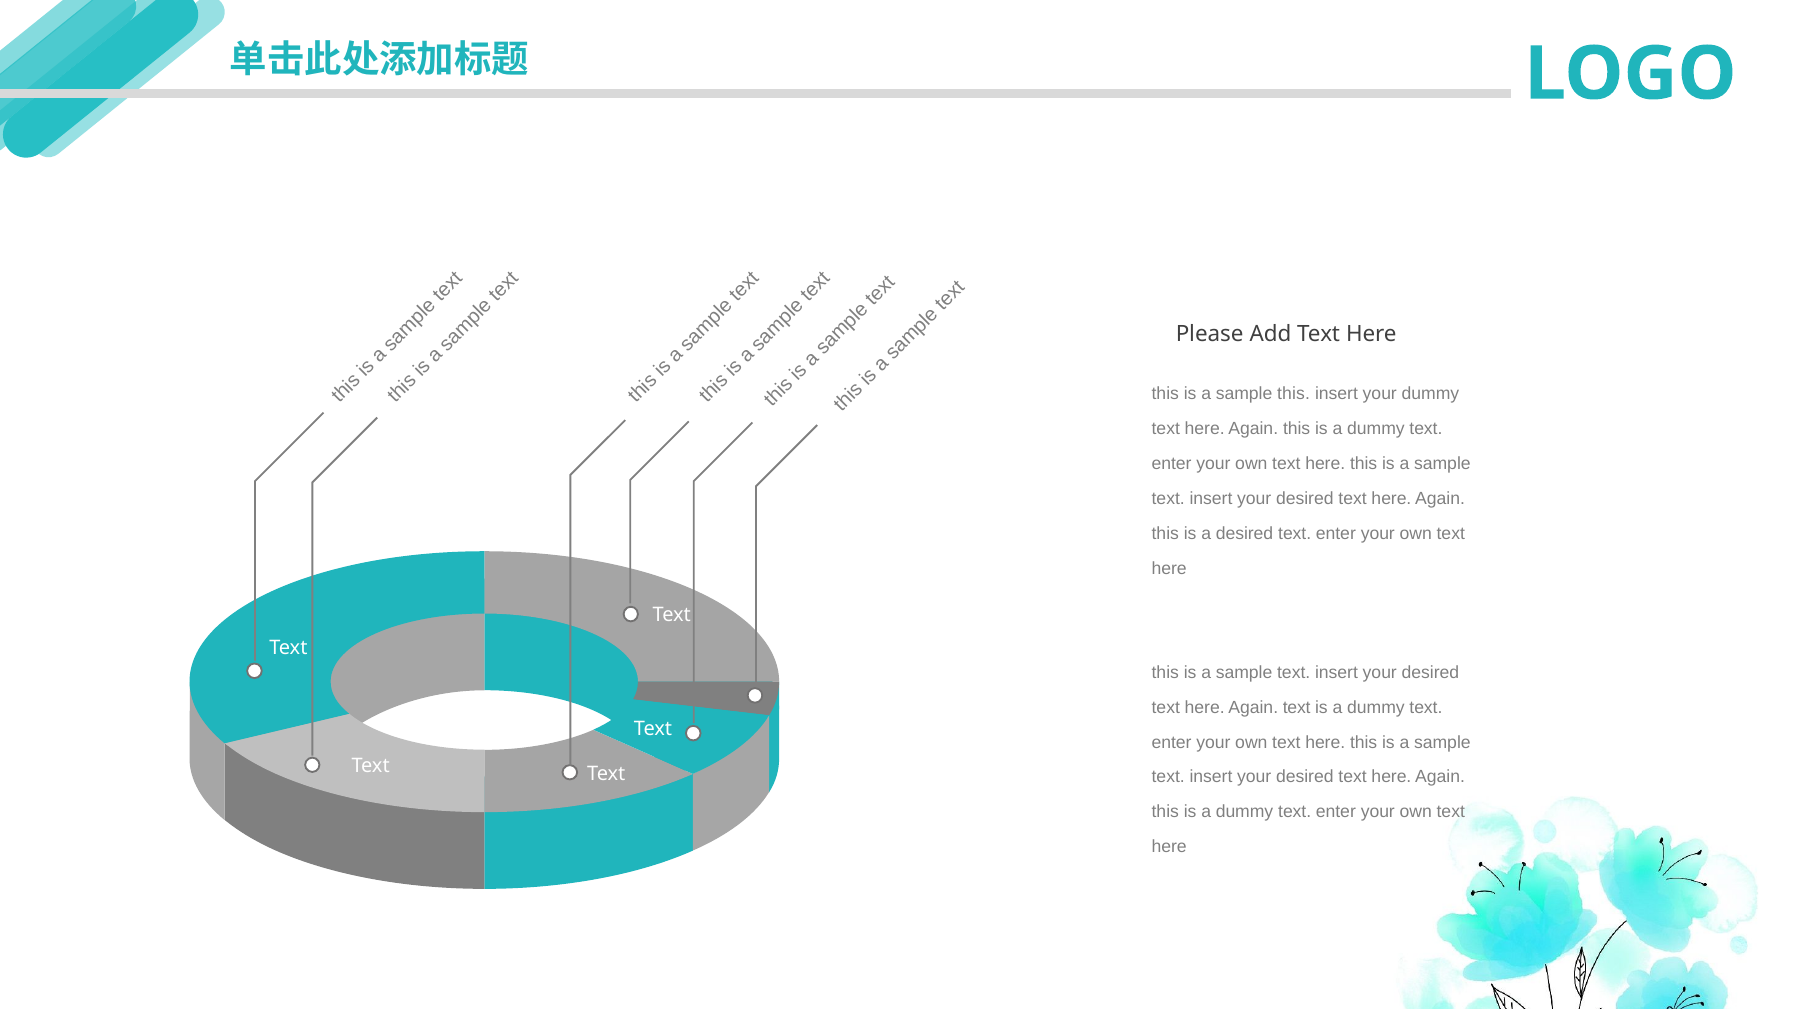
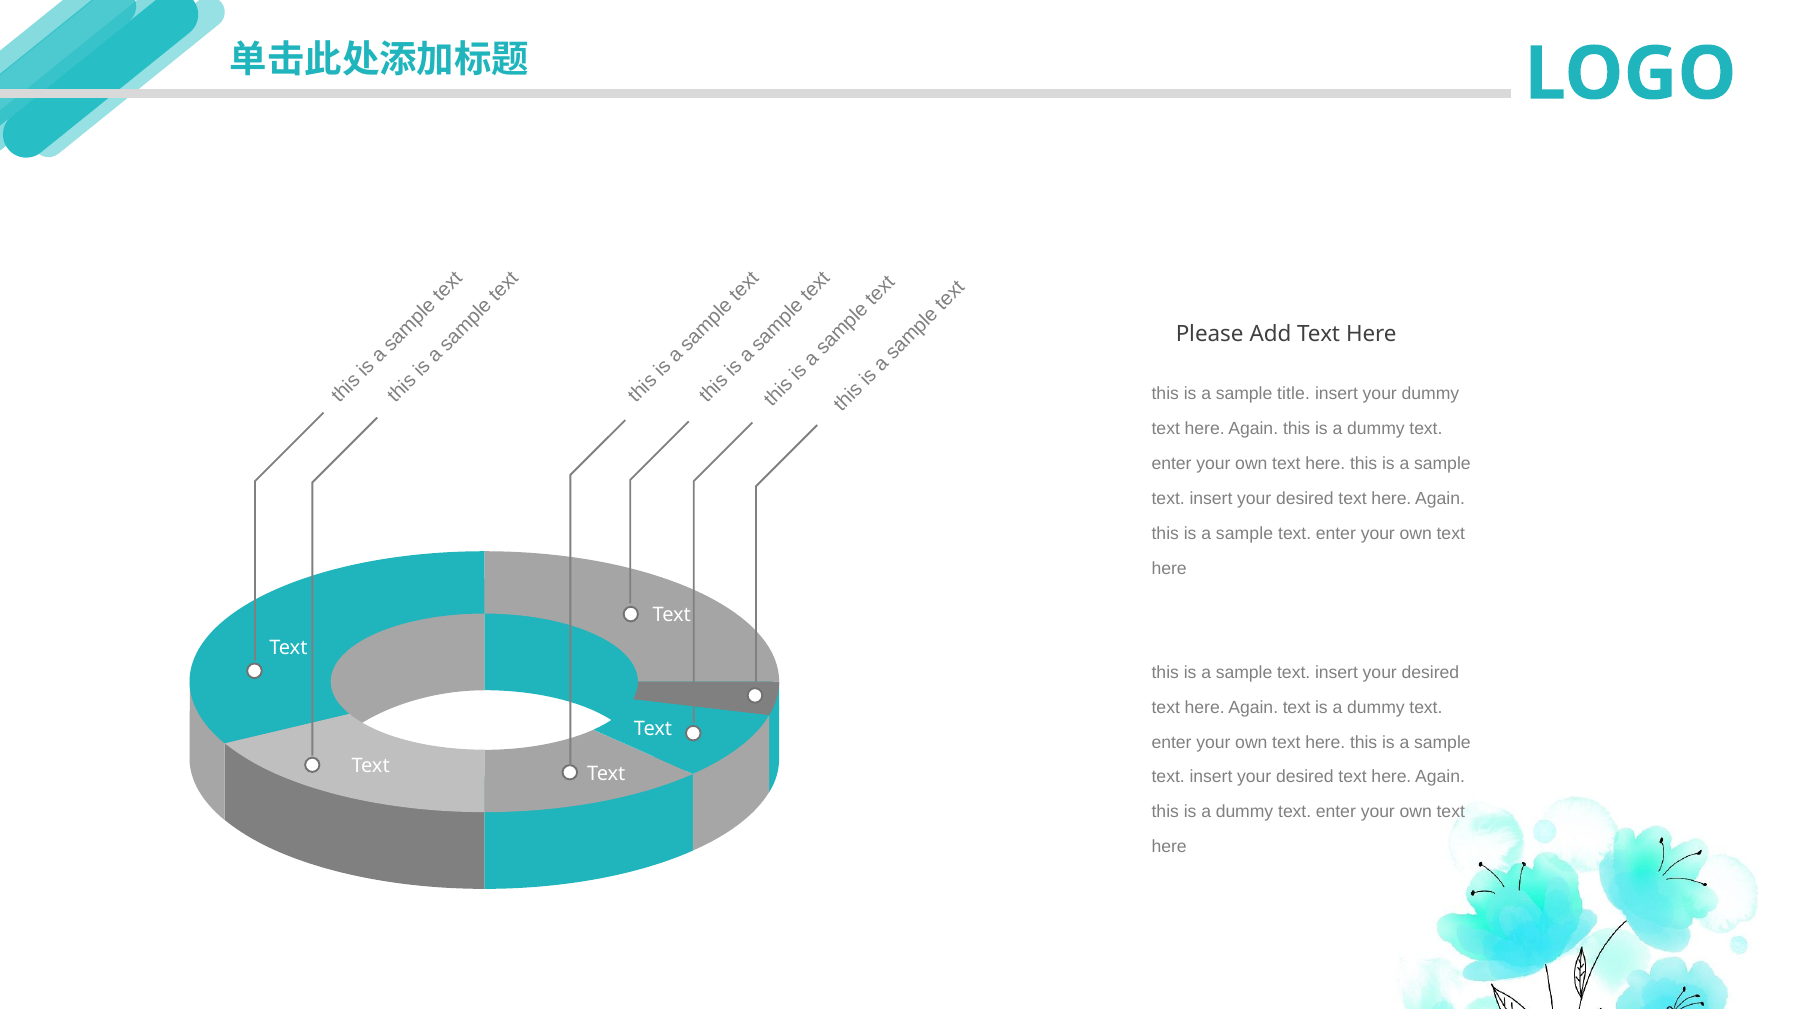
sample this: this -> title (1294, 394)
desired: desired -> sample (1244, 533)
